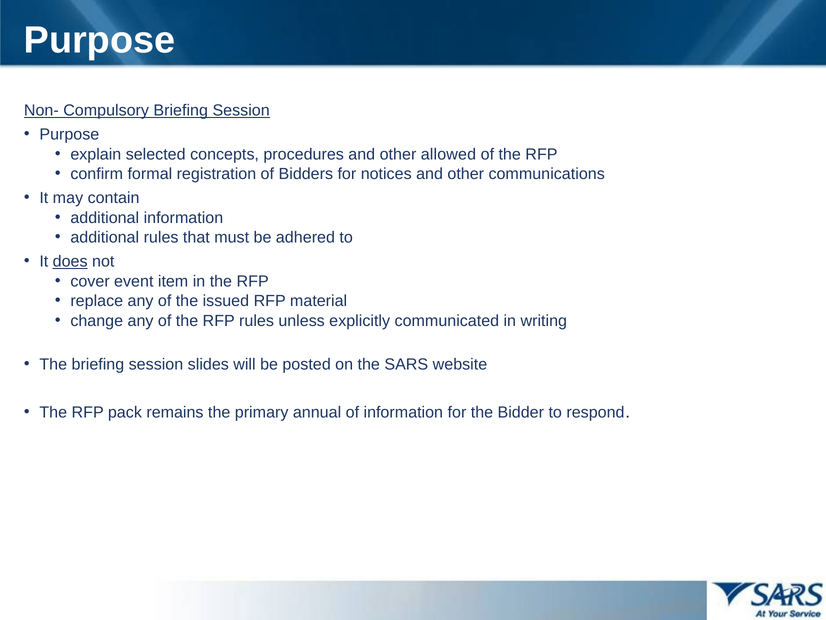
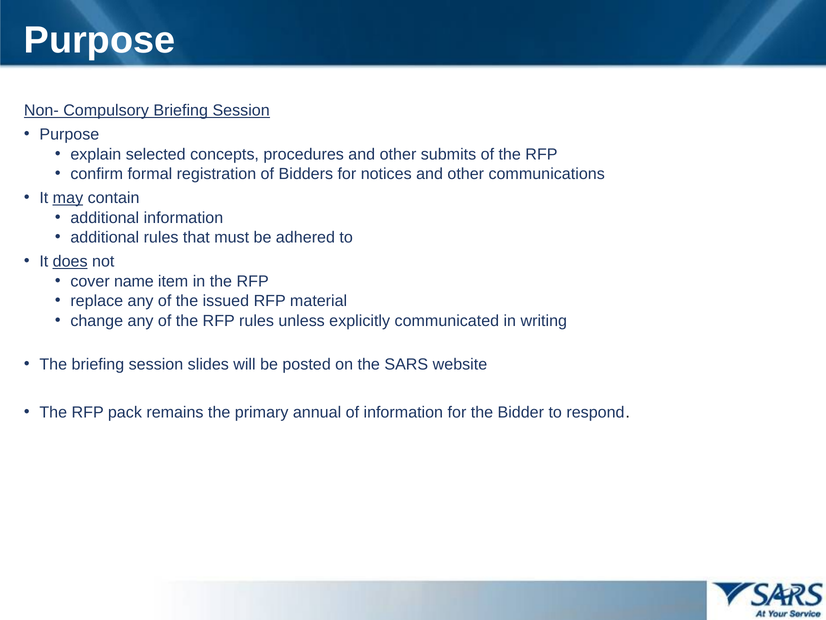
allowed: allowed -> submits (449, 154)
may underline: none -> present (68, 198)
event: event -> name (134, 281)
